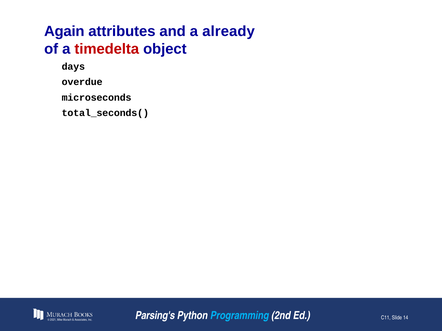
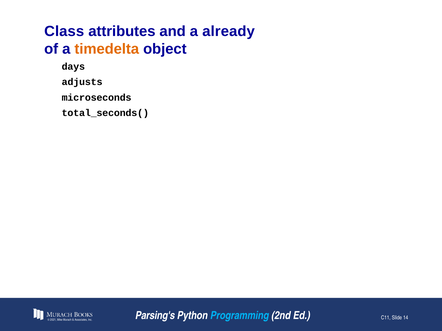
Again: Again -> Class (64, 31)
timedelta colour: red -> orange (107, 49)
overdue: overdue -> adjusts (82, 82)
